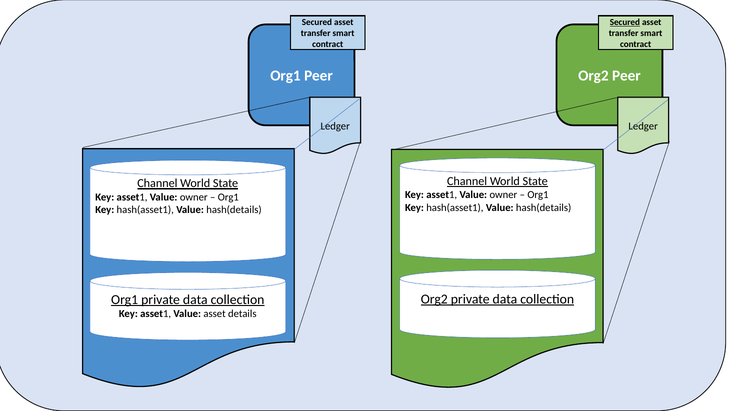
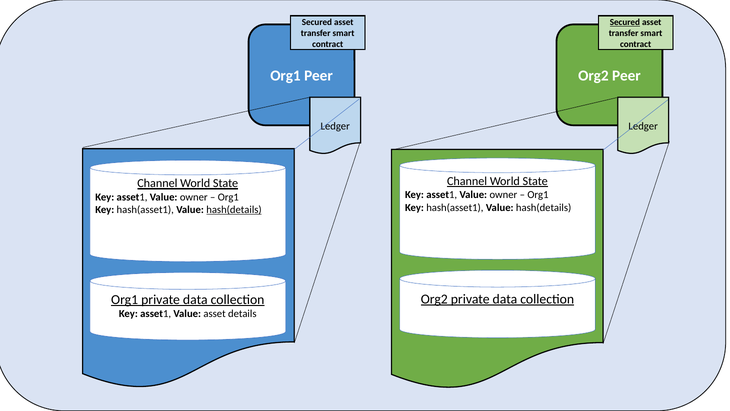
hash(details underline: none -> present (234, 210)
